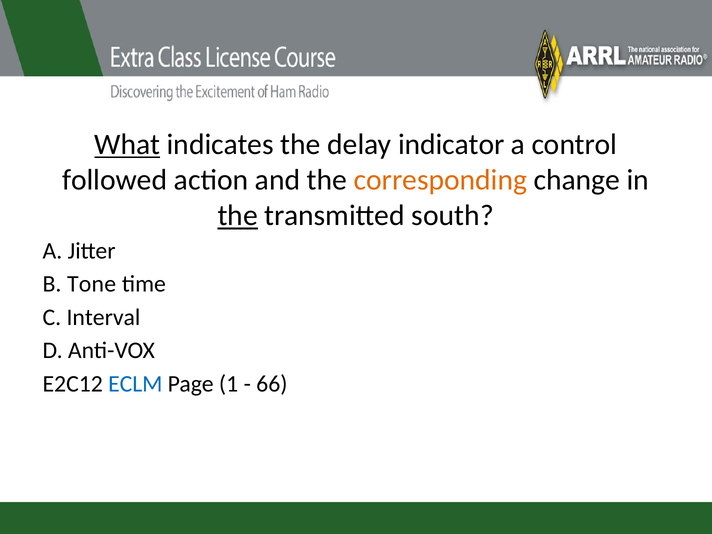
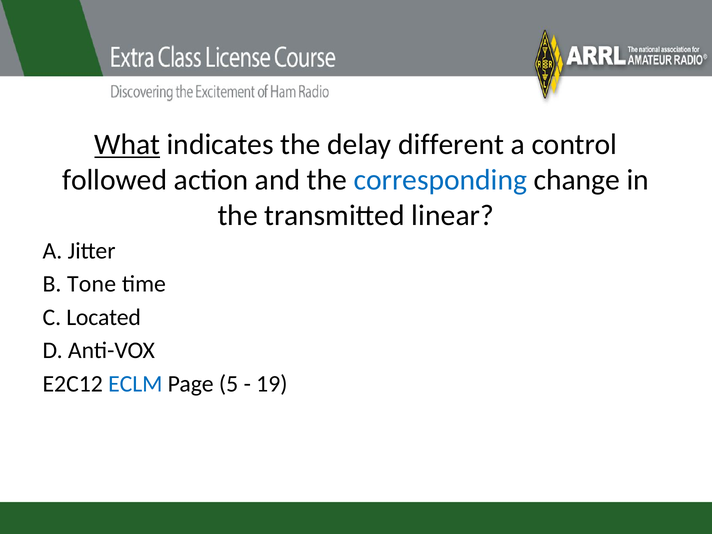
indicator: indicator -> different (451, 144)
corresponding colour: orange -> blue (440, 180)
the underline: present -> none (238, 216)
south: south -> linear (453, 216)
Interval: Interval -> Located (104, 317)
1: 1 -> 5 (229, 384)
66: 66 -> 19 (272, 384)
